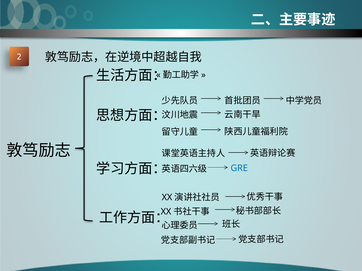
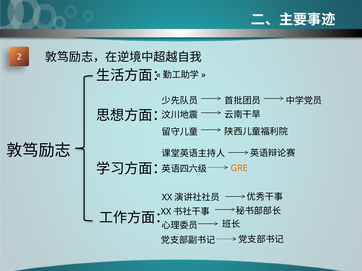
GRE colour: blue -> orange (239, 168)
